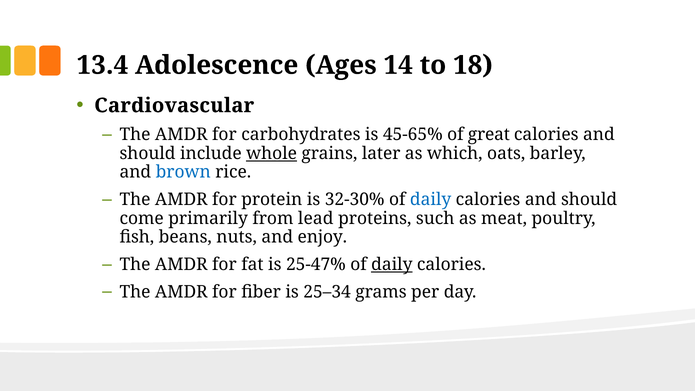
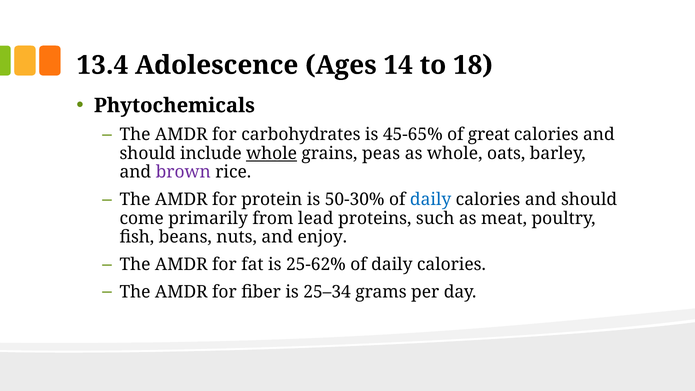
Cardiovascular: Cardiovascular -> Phytochemicals (174, 106)
later: later -> peas (381, 153)
as which: which -> whole (455, 153)
brown colour: blue -> purple (183, 172)
32-30%: 32-30% -> 50-30% (355, 200)
25-47%: 25-47% -> 25-62% (316, 265)
daily underline: present -> none (392, 265)
